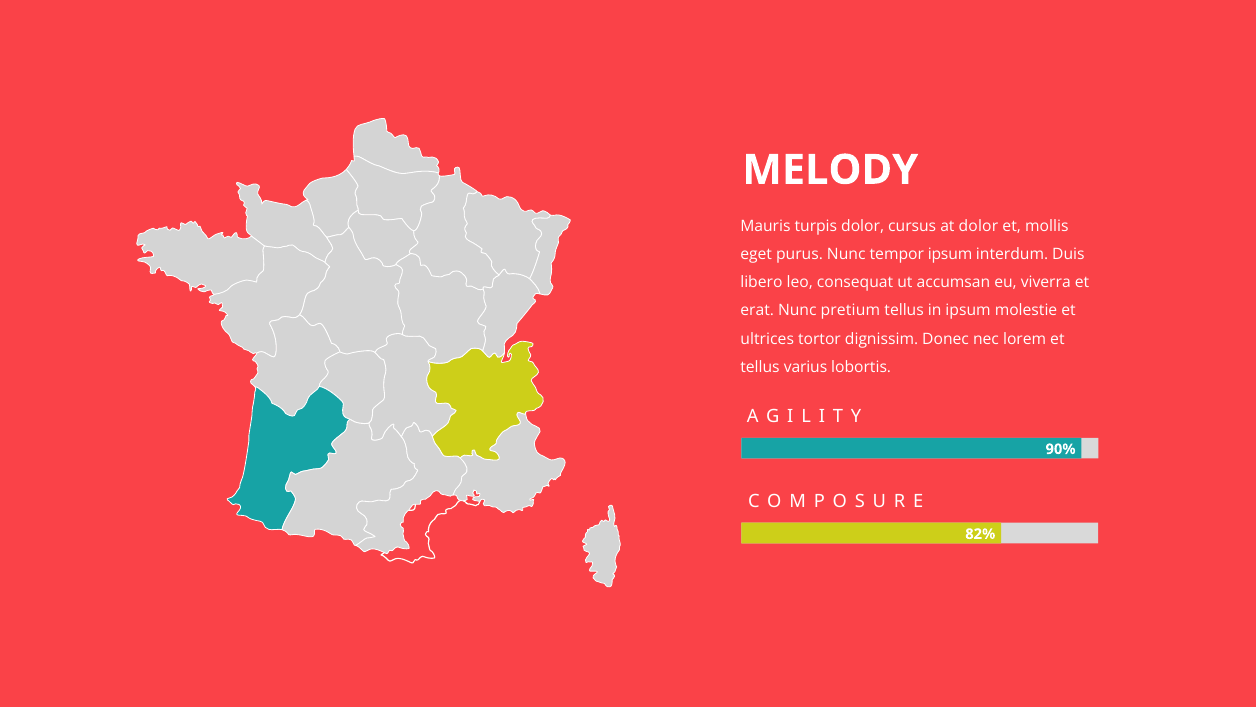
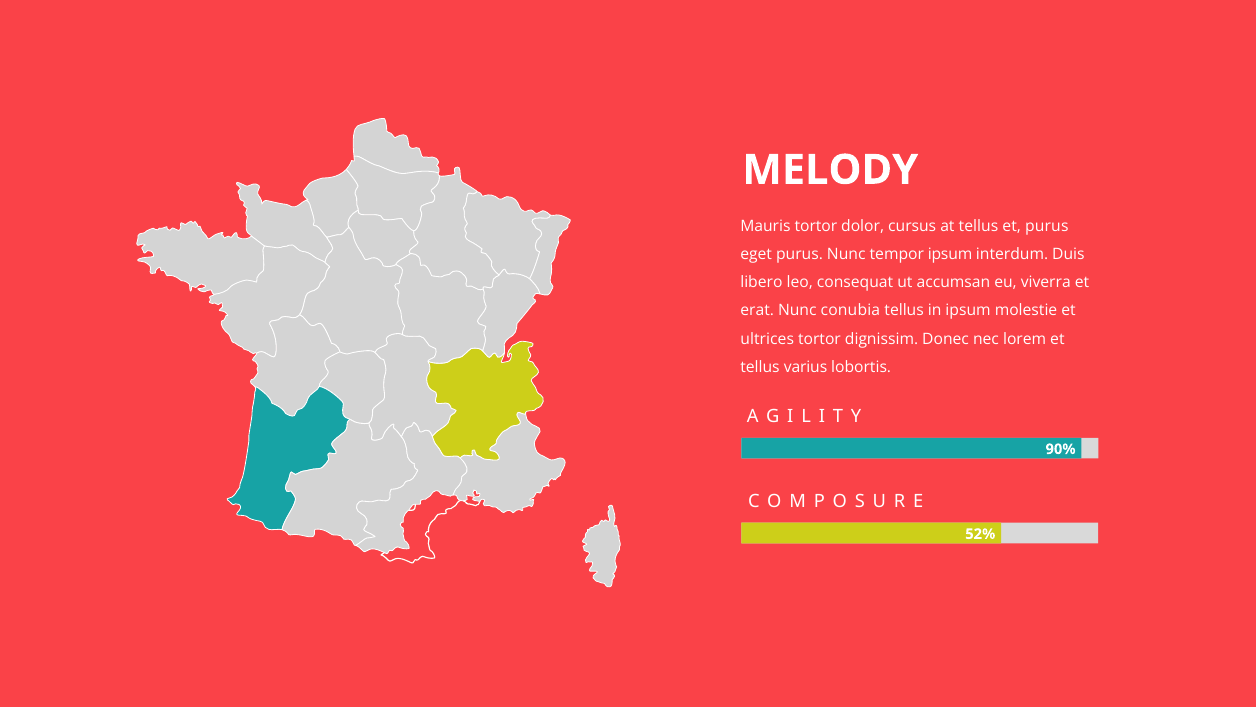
Mauris turpis: turpis -> tortor (816, 226)
at dolor: dolor -> tellus (979, 226)
et mollis: mollis -> purus (1047, 226)
pretium: pretium -> conubia (850, 311)
82%: 82% -> 52% (980, 534)
